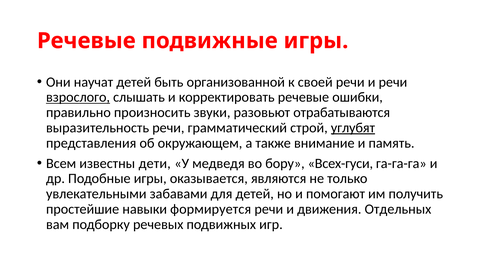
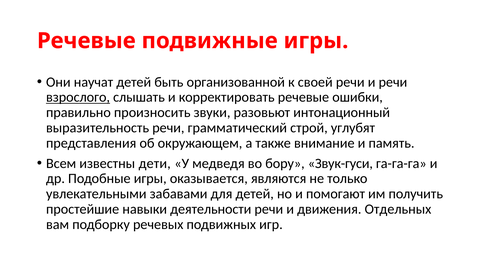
отрабатываются: отрабатываются -> интонационный (342, 112)
углубят underline: present -> none (353, 128)
Всех-гуси: Всех-гуси -> Звук-гуси (340, 163)
формируется: формируется -> деятельности (211, 209)
